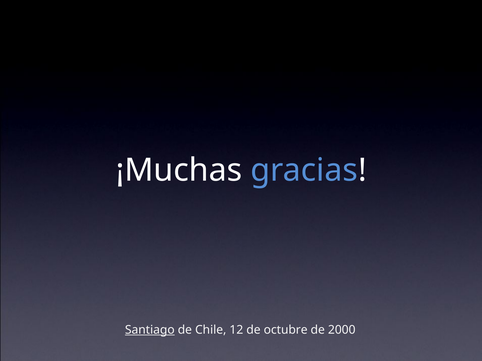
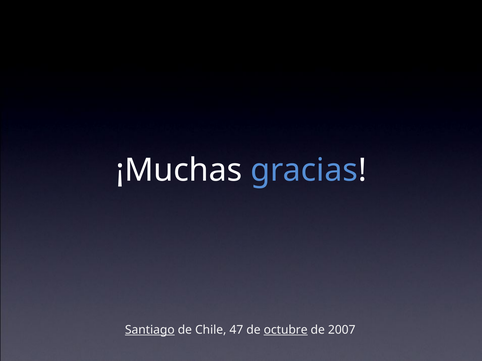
12: 12 -> 47 (236, 330)
octubre underline: none -> present (286, 330)
2000: 2000 -> 2007 (342, 330)
